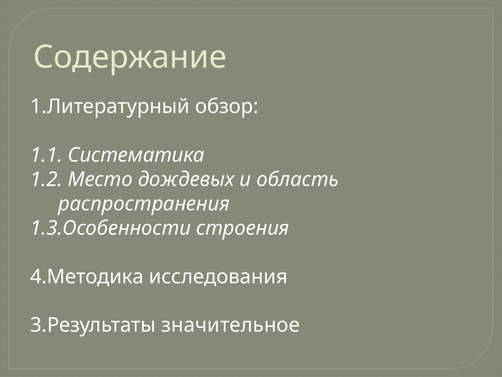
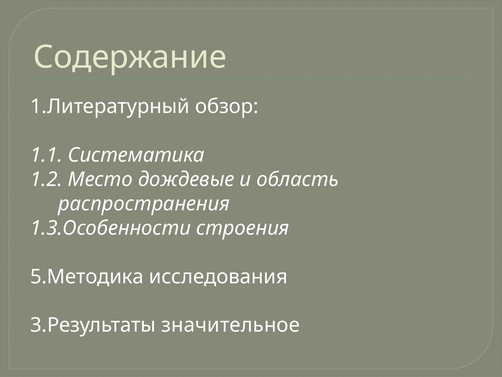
дождевых: дождевых -> дождевые (186, 179)
4.Методика: 4.Методика -> 5.Методика (87, 276)
